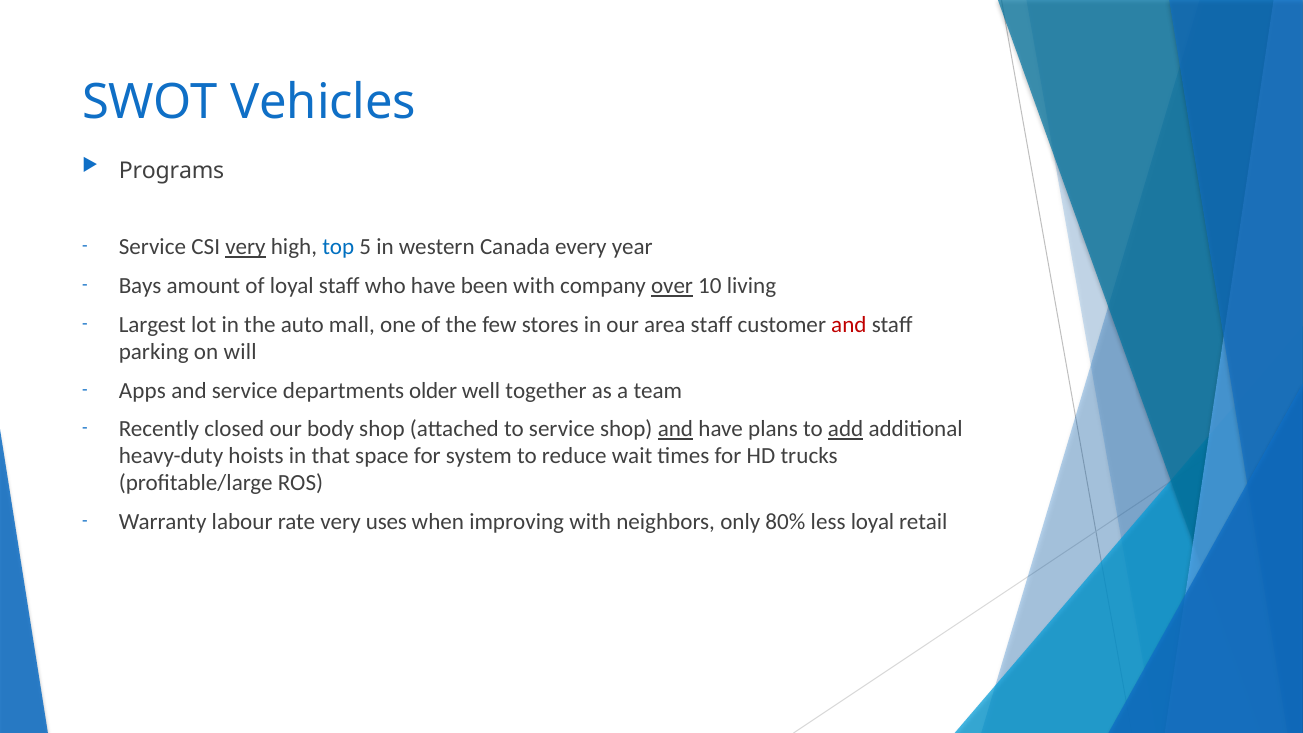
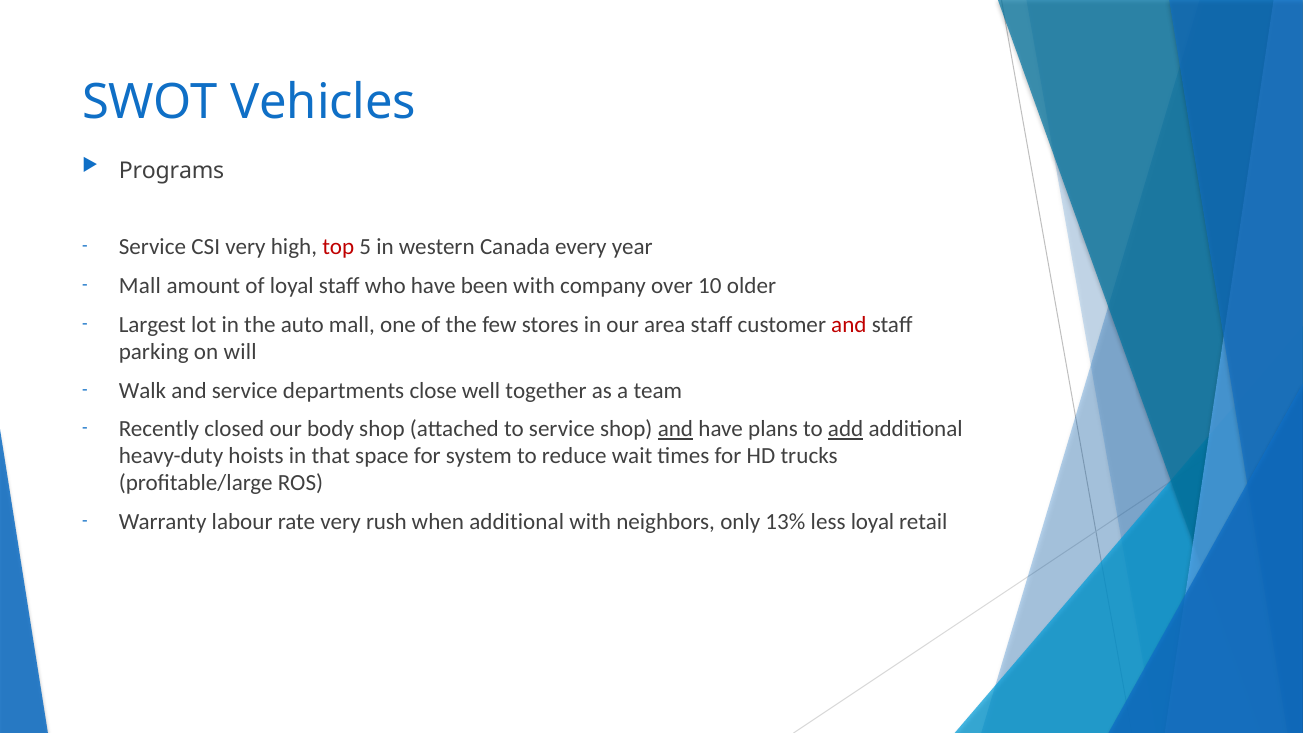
very underline: present -> none (245, 247)
top colour: blue -> red (338, 247)
Bays: Bays -> Mall (140, 286)
over underline: present -> none (672, 286)
living: living -> older (751, 286)
Apps: Apps -> Walk (142, 390)
older: older -> close (433, 390)
uses: uses -> rush (386, 521)
when improving: improving -> additional (517, 521)
80%: 80% -> 13% (785, 521)
